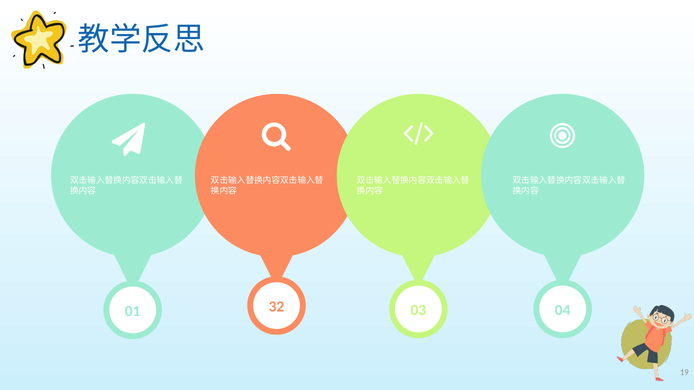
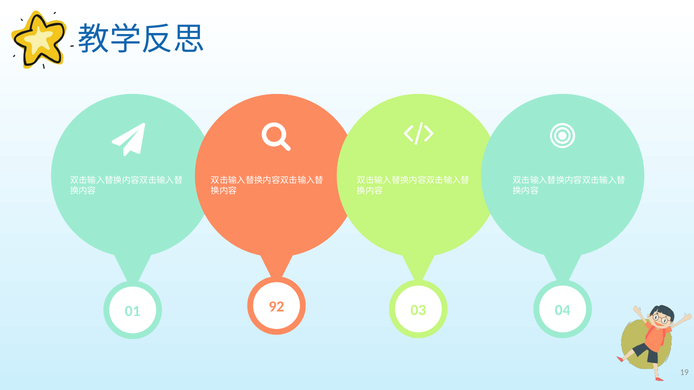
32: 32 -> 92 (276, 307)
